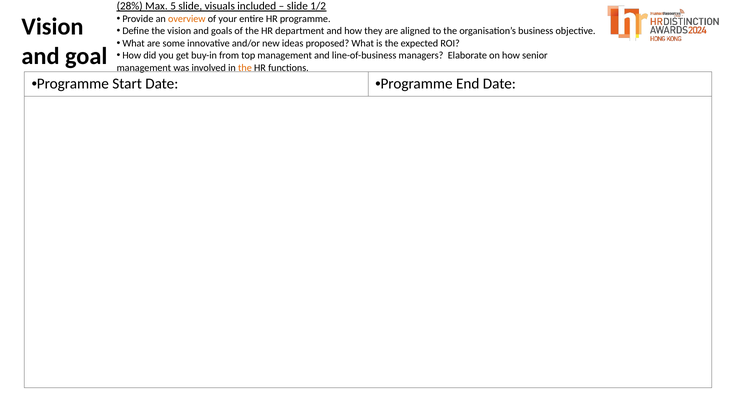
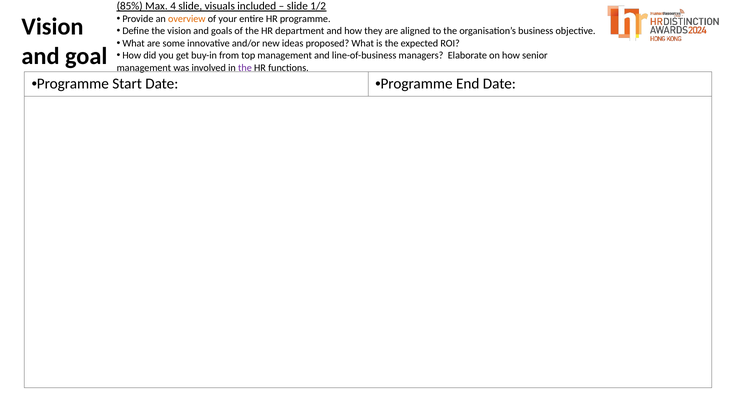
28%: 28% -> 85% (130, 6)
5: 5 -> 4 (173, 6)
the colour: orange -> purple (245, 68)
